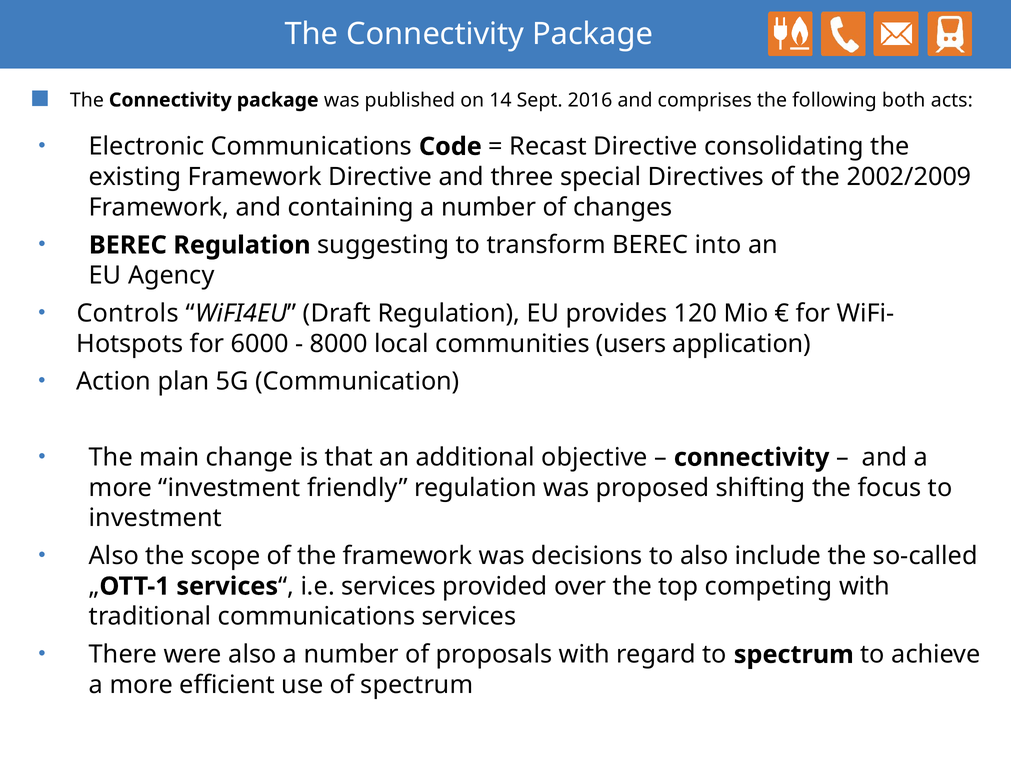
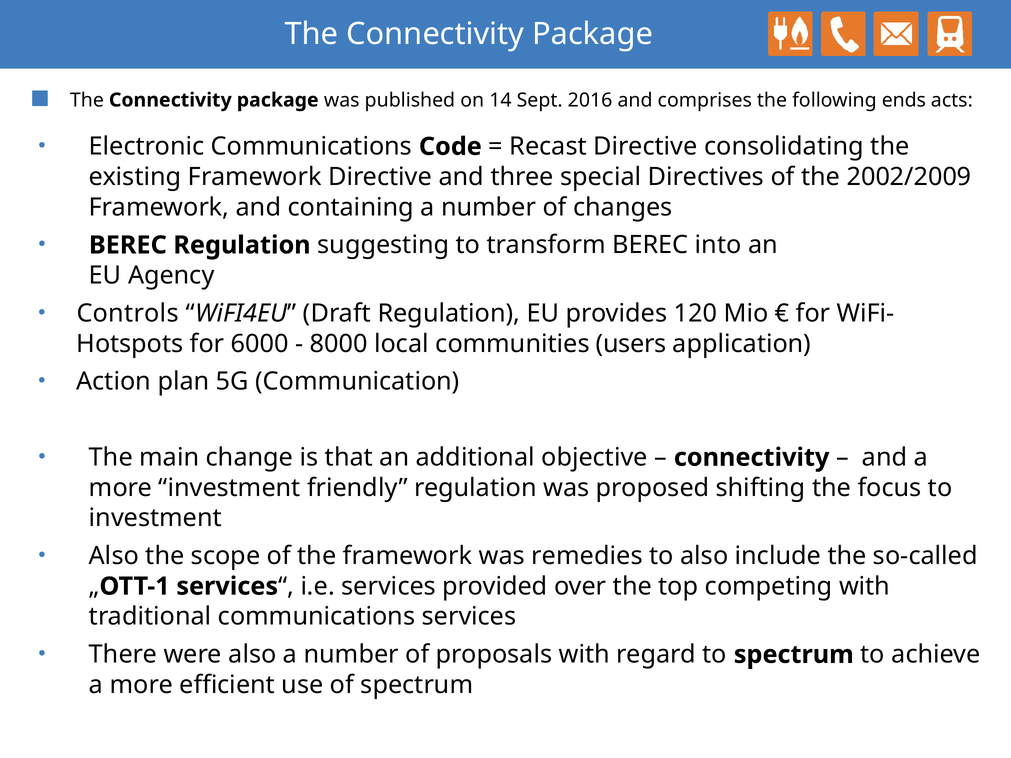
both: both -> ends (904, 100)
decisions: decisions -> remedies (587, 556)
